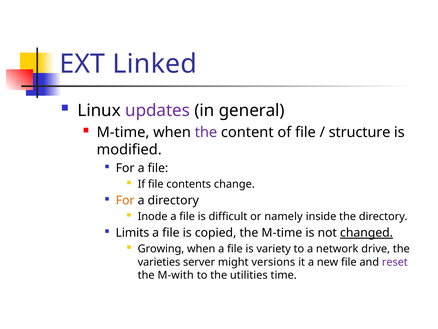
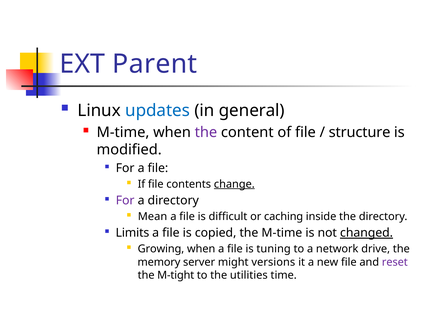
Linked: Linked -> Parent (155, 64)
updates colour: purple -> blue (158, 110)
change underline: none -> present (234, 184)
For colour: orange -> purple (125, 200)
Inode: Inode -> Mean (153, 216)
namely: namely -> caching (284, 216)
variety: variety -> tuning (274, 249)
varieties: varieties -> memory (159, 262)
M-with: M-with -> M-tight (176, 275)
